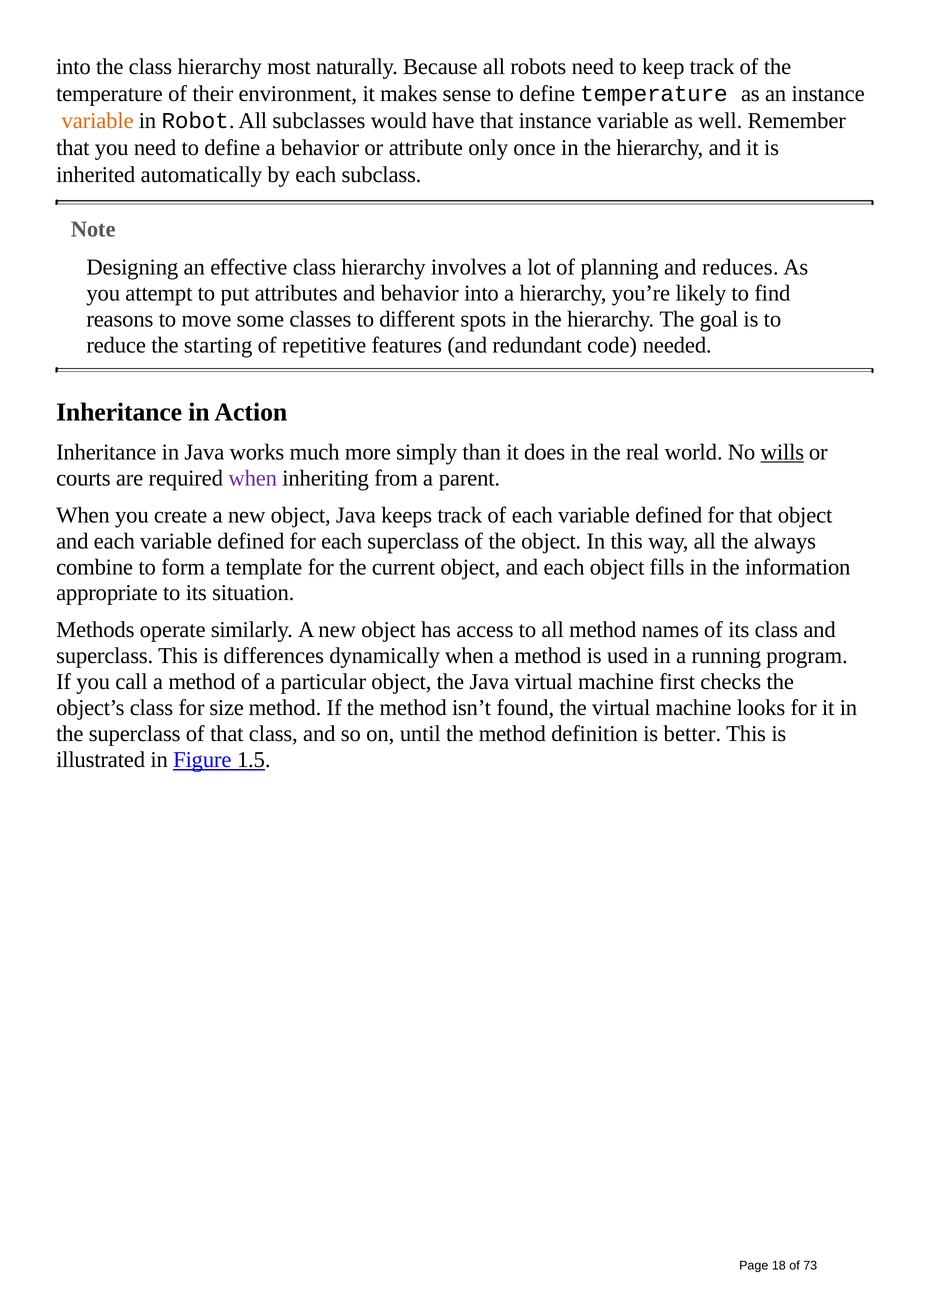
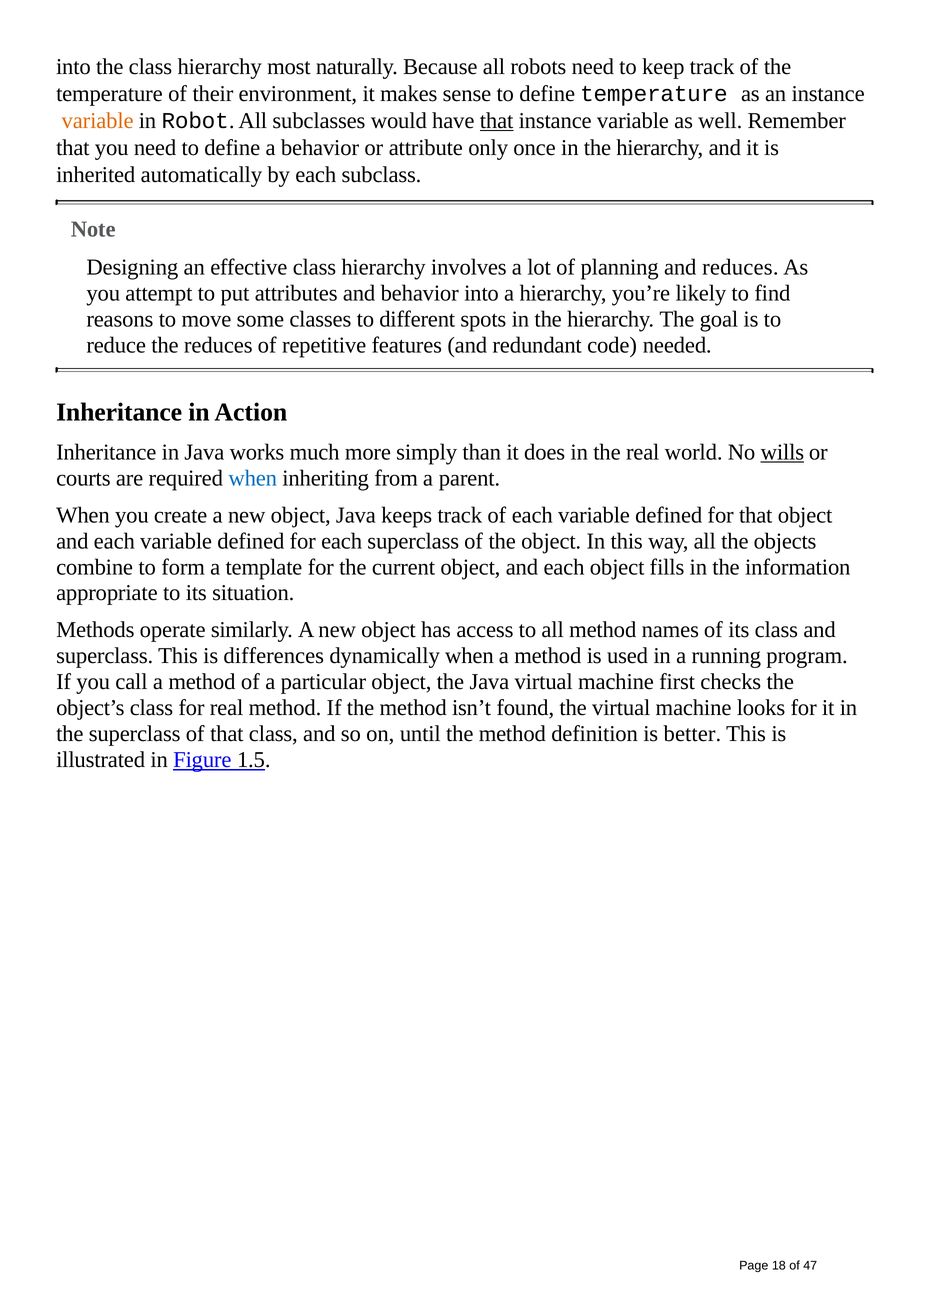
that underline: none -> present (497, 121)
the starting: starting -> reduces (218, 345)
when colour: purple -> blue (253, 478)
always: always -> objects (785, 541)
for size: size -> real (227, 708)
73: 73 -> 47 (810, 1265)
